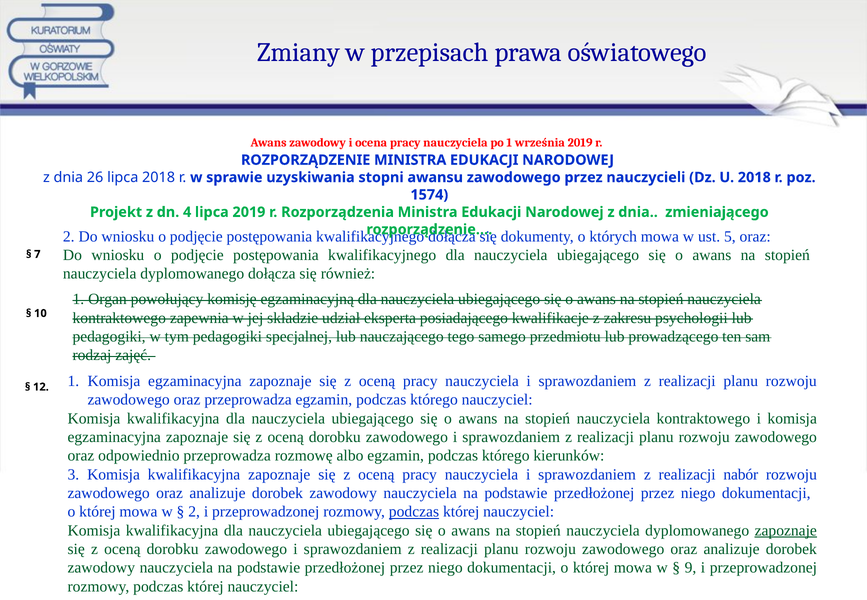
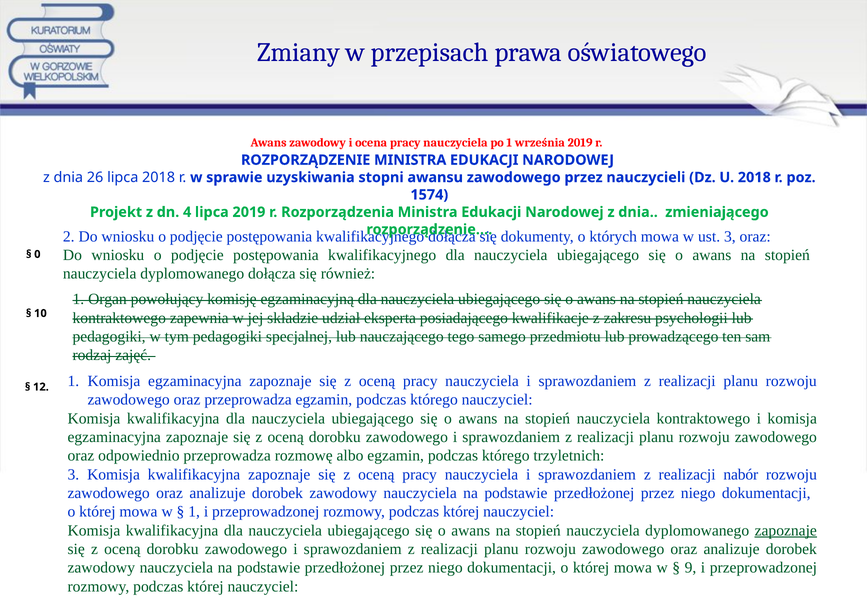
ust 5: 5 -> 3 (730, 236)
7: 7 -> 0 (37, 254)
kierunków: kierunków -> trzyletnich (569, 456)
2: 2 -> 1 (194, 512)
podczas underline: present -> none (414, 512)
